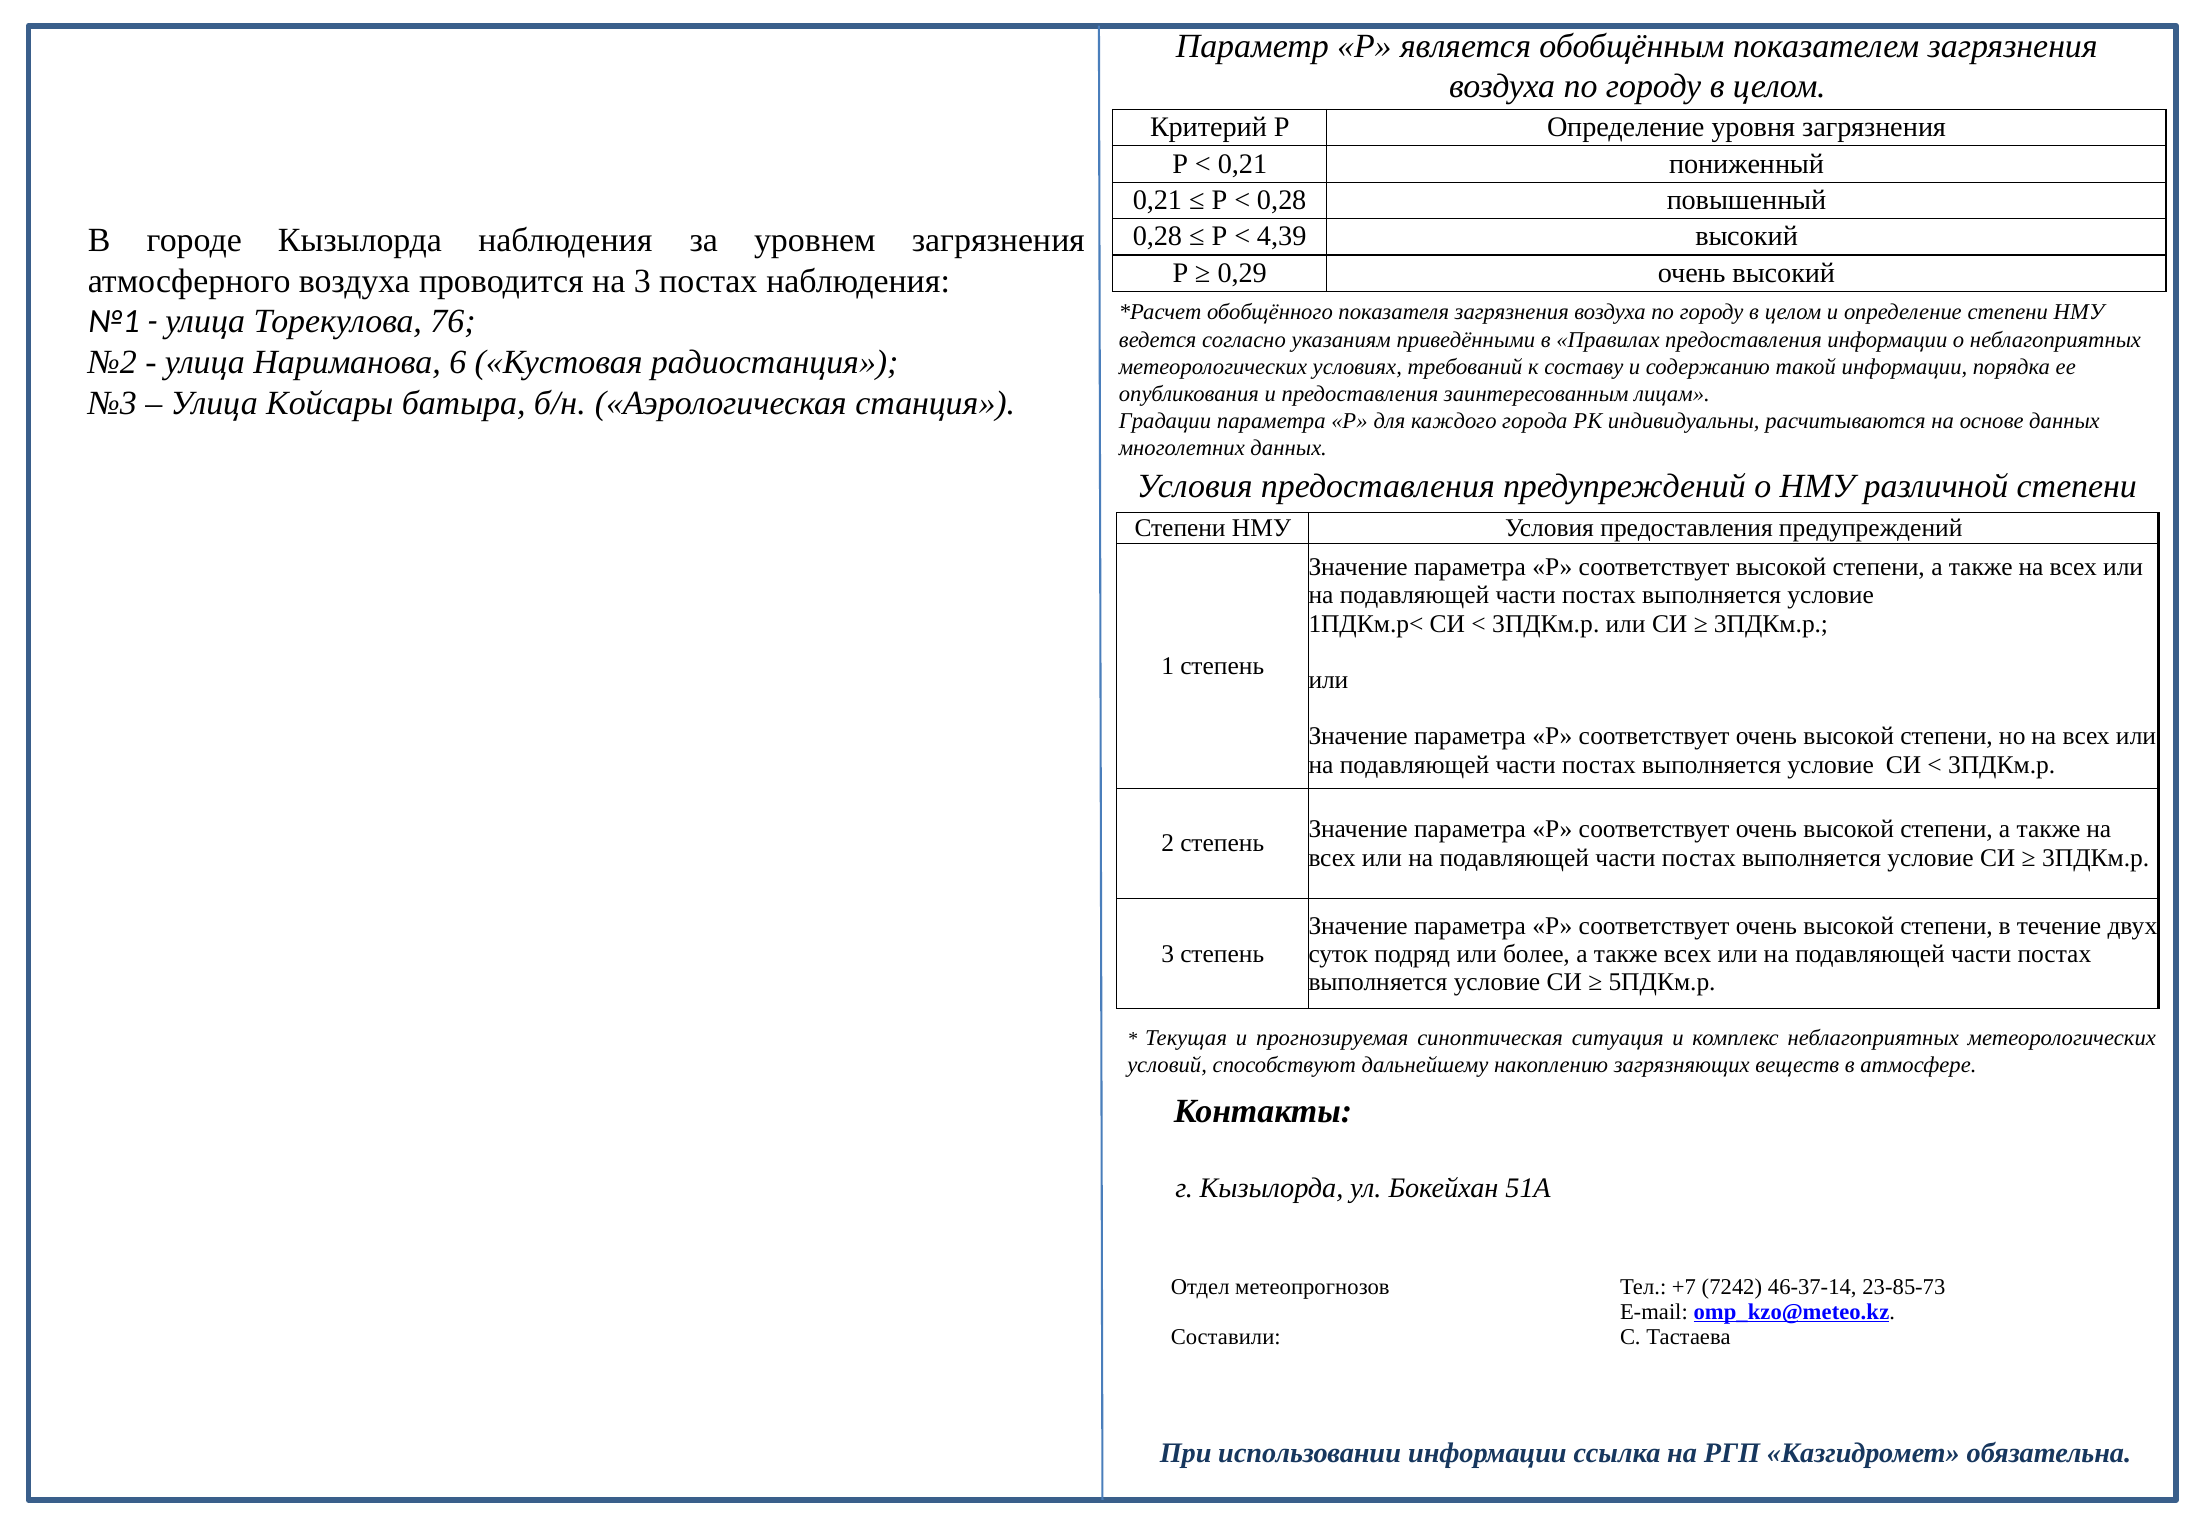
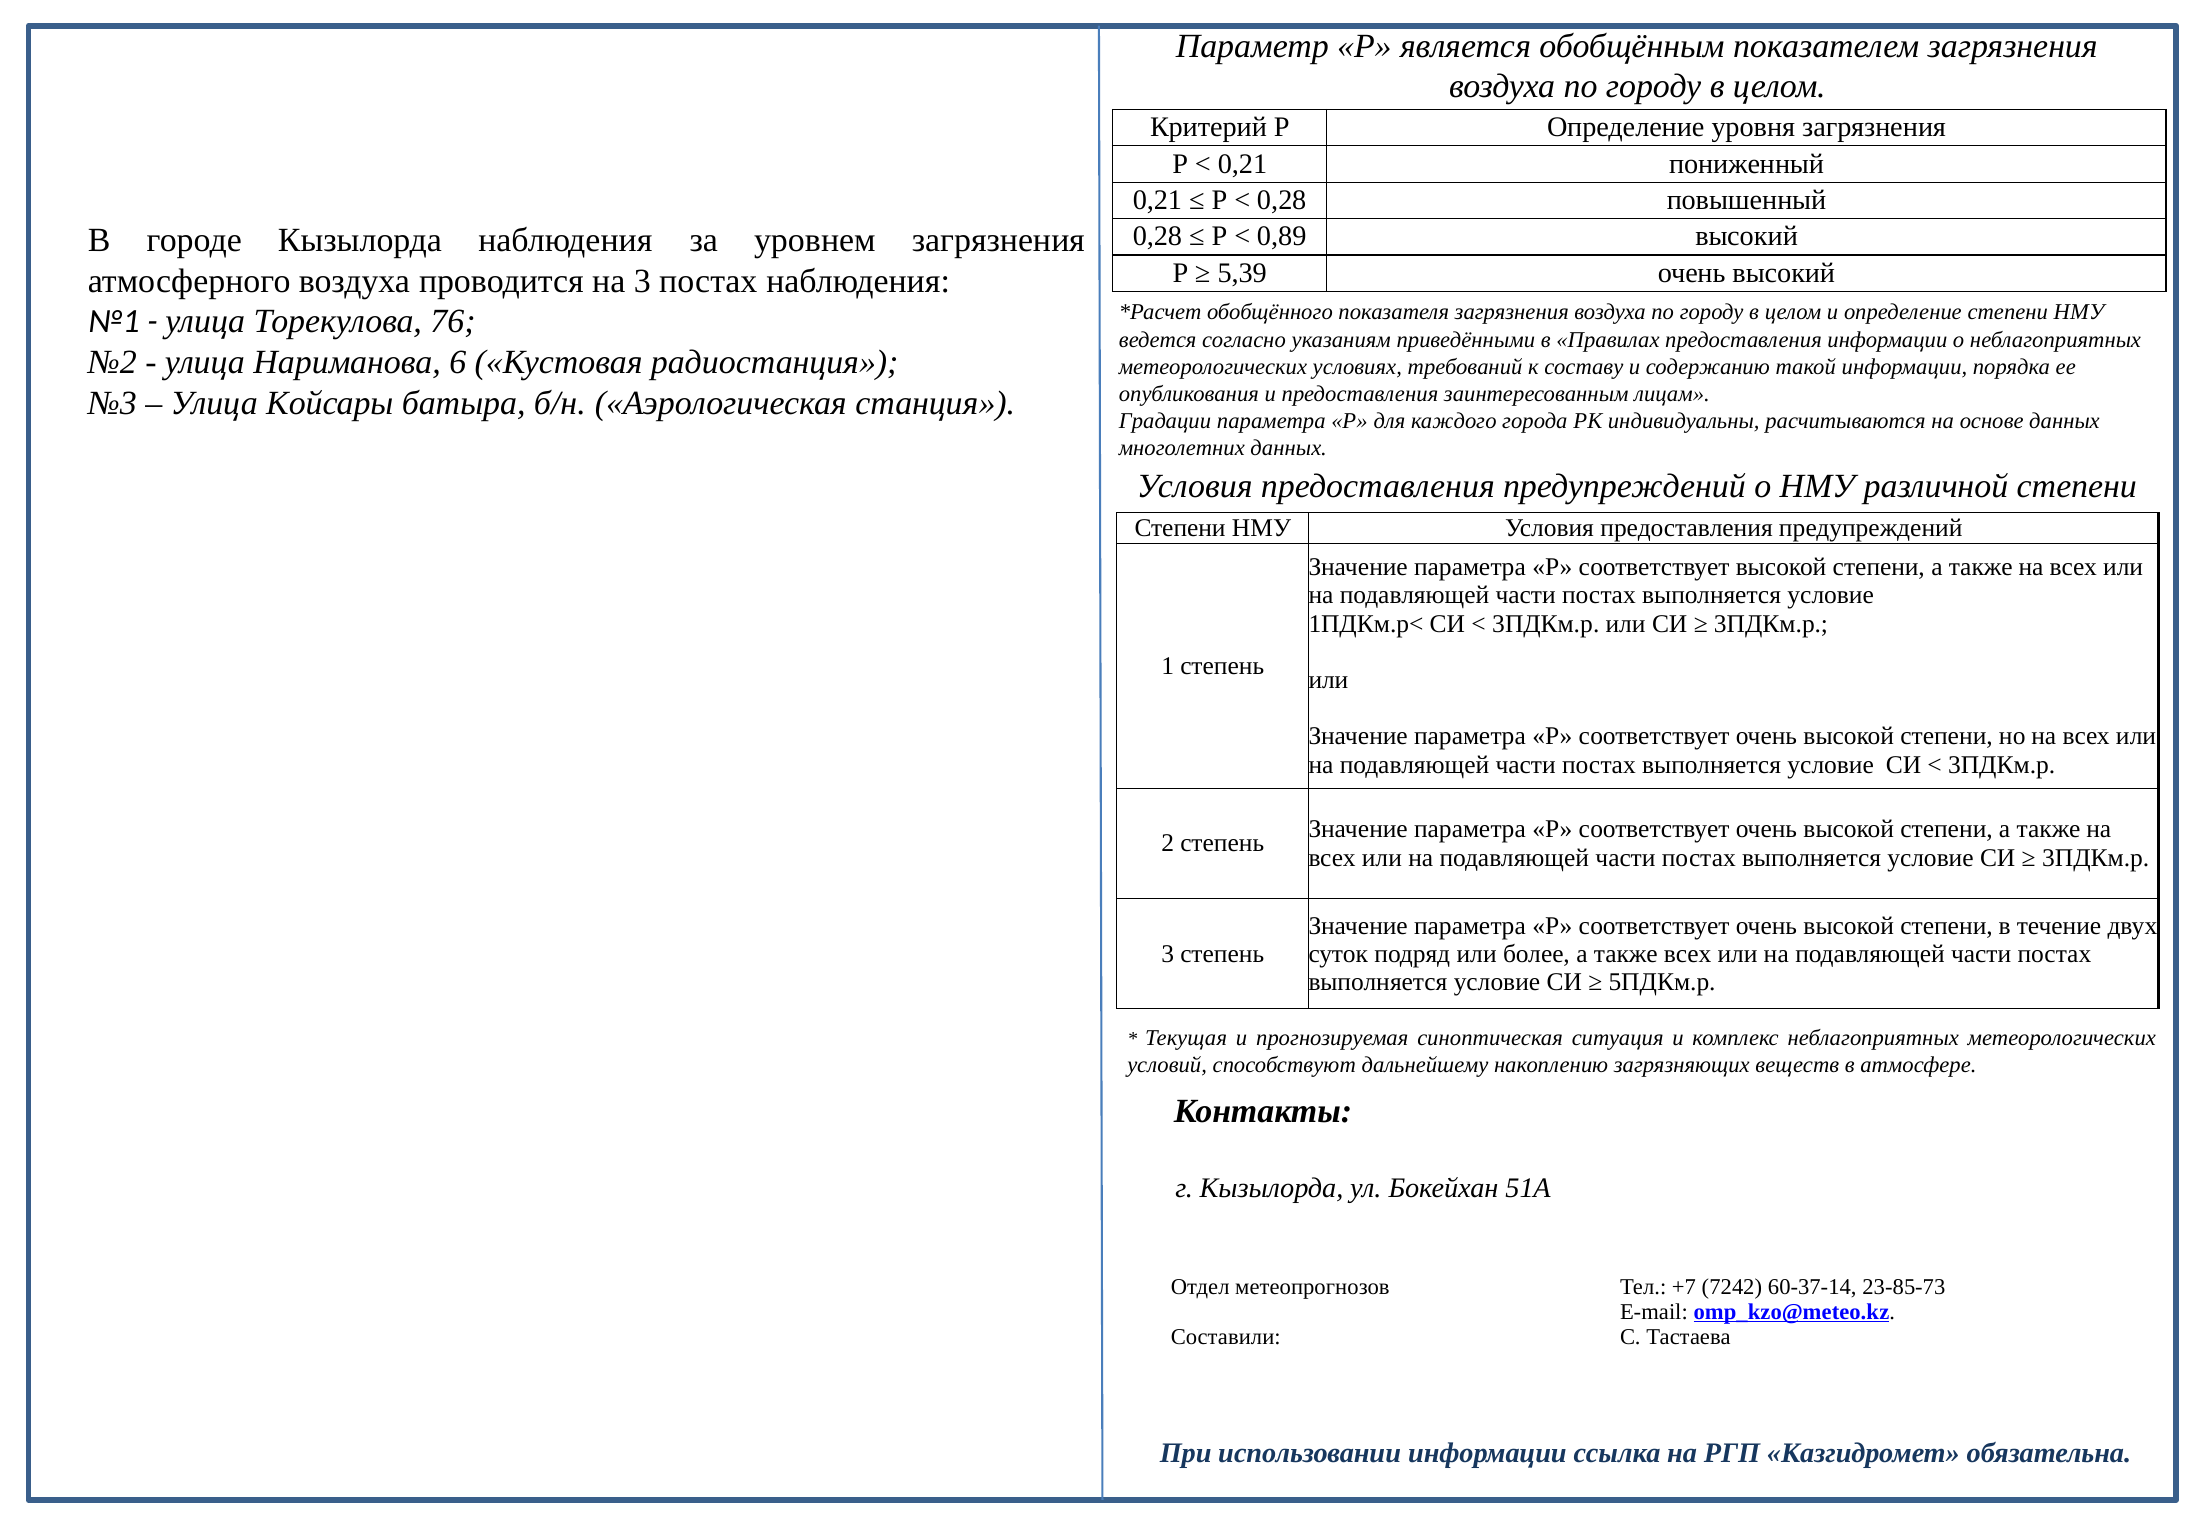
4,39: 4,39 -> 0,89 (1282, 237)
0,29: 0,29 -> 5,39 (1242, 273)
46-37-14: 46-37-14 -> 60-37-14 (1812, 1287)
